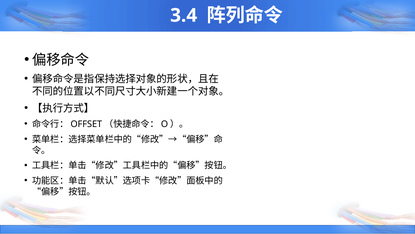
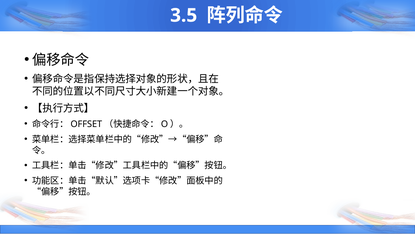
3.4: 3.4 -> 3.5 (184, 15)
